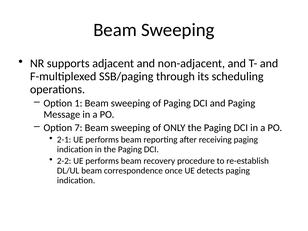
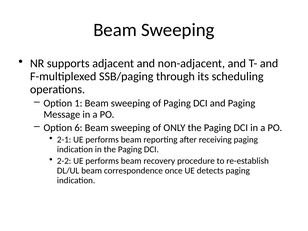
7: 7 -> 6 (78, 128)
